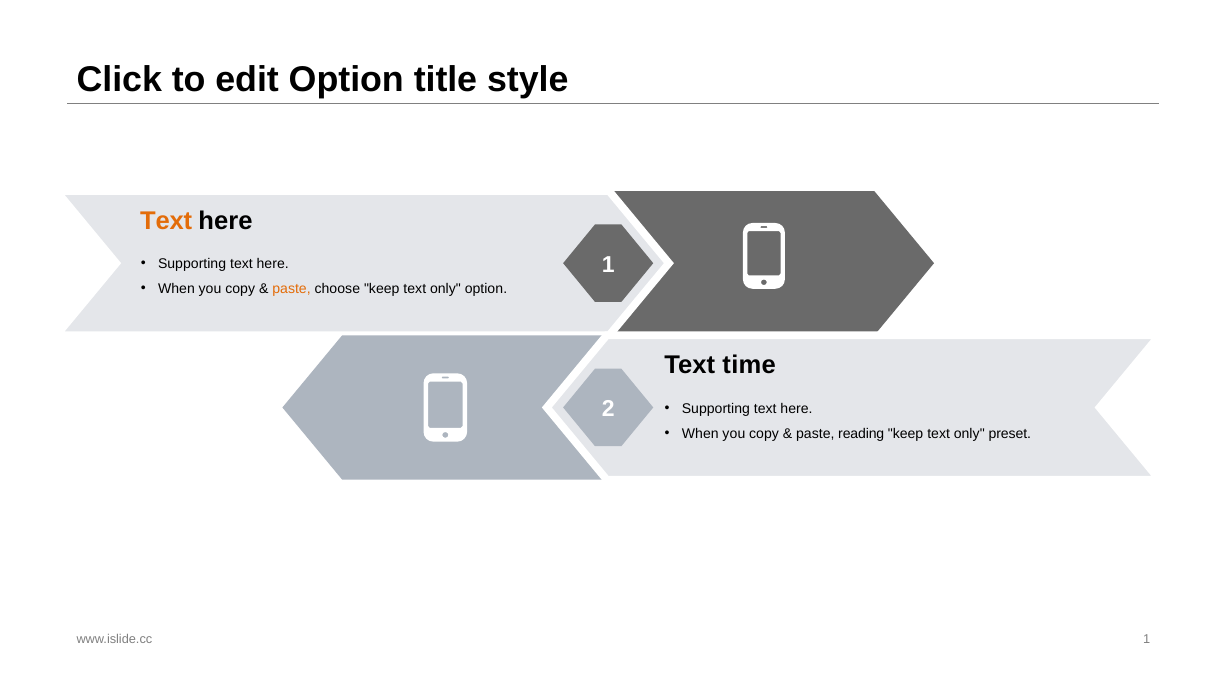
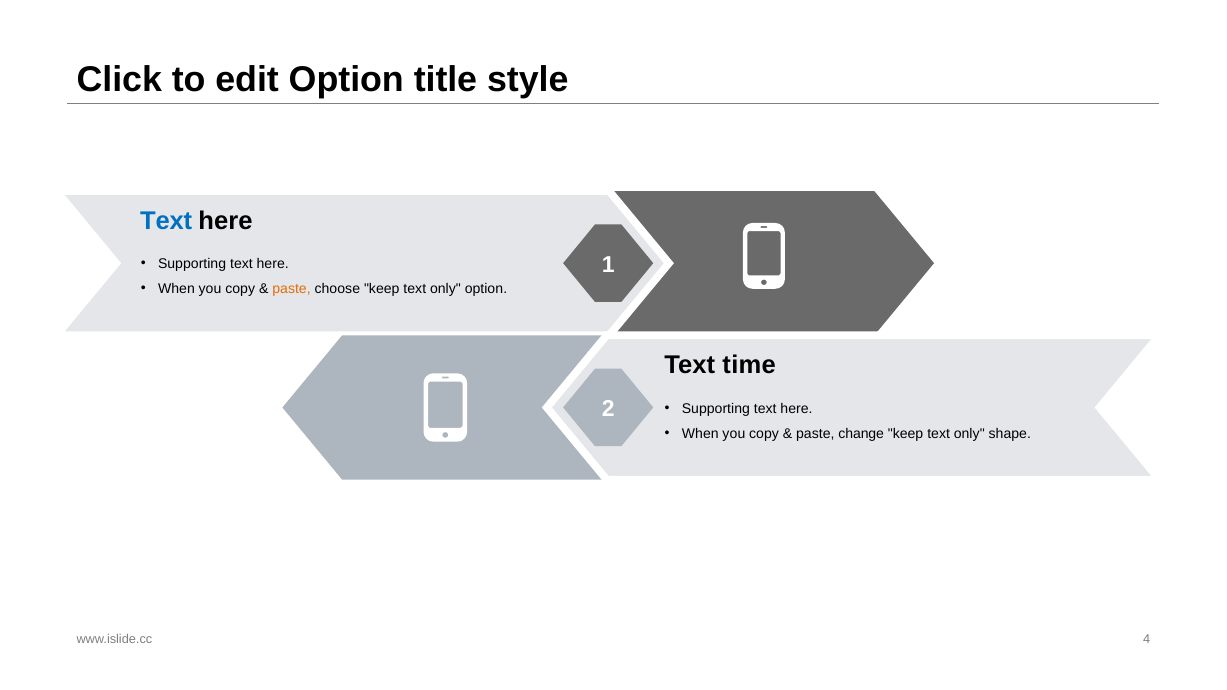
Text colour: orange -> blue (166, 221)
reading: reading -> change (861, 434)
preset: preset -> shape (1010, 434)
www.islide.cc 1: 1 -> 4 (1147, 639)
